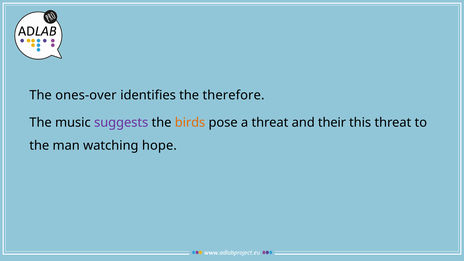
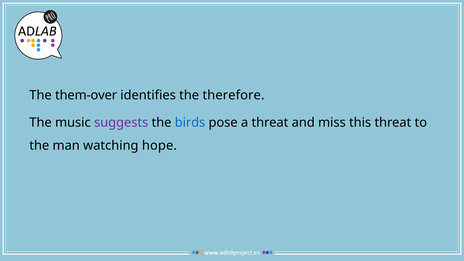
ones-over: ones-over -> them-over (86, 95)
birds colour: orange -> blue (190, 122)
their: their -> miss (332, 122)
